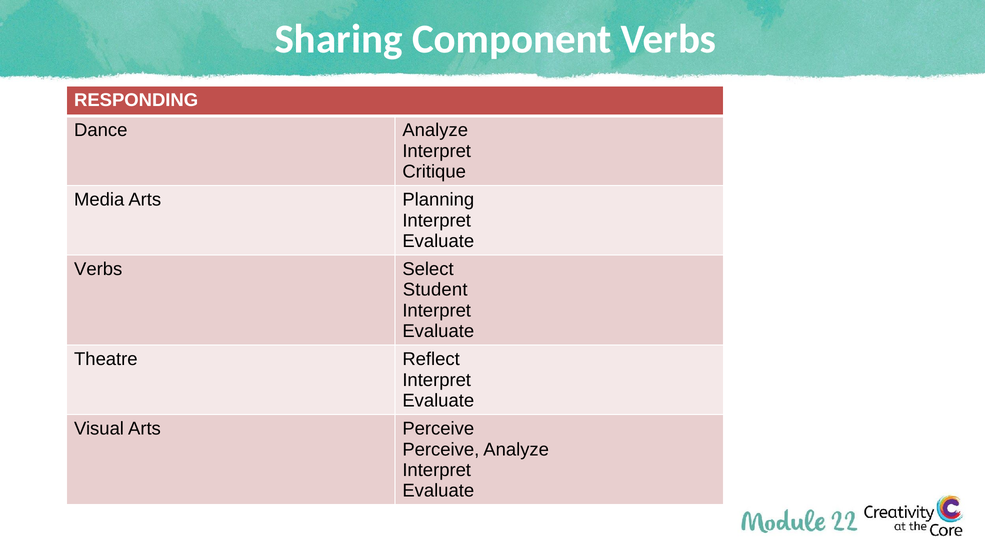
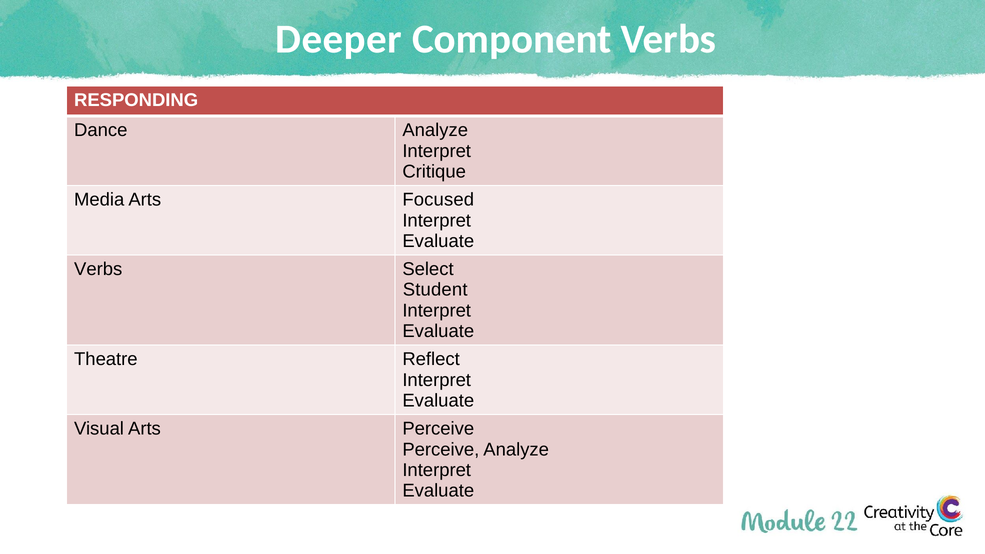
Sharing: Sharing -> Deeper (338, 39)
Planning: Planning -> Focused (438, 200)
